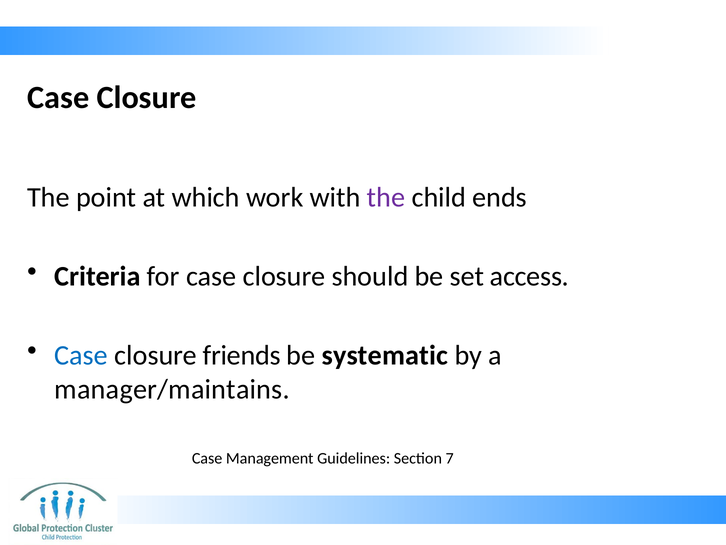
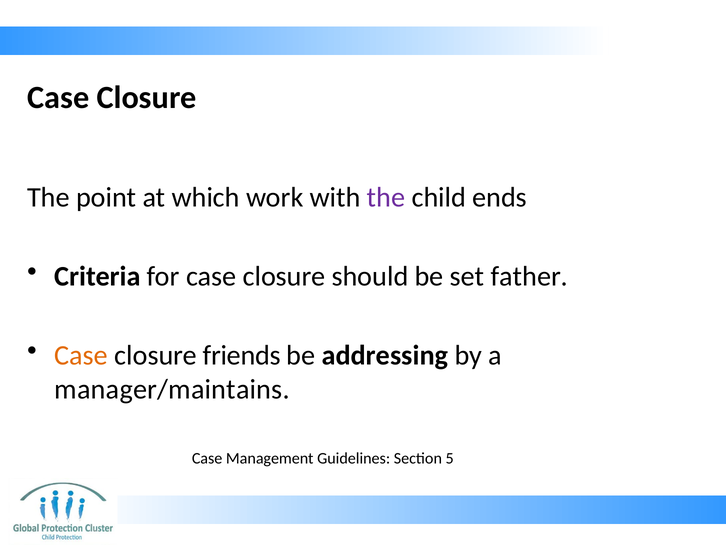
access: access -> father (529, 276)
Case colour: blue -> orange (81, 355)
systematic: systematic -> addressing (385, 355)
7: 7 -> 5 (450, 458)
